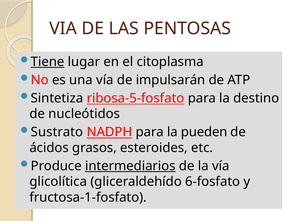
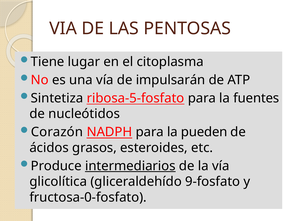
Tiene underline: present -> none (48, 62)
destino: destino -> fuentes (256, 98)
Sustrato: Sustrato -> Corazón (57, 132)
6-fosfato: 6-fosfato -> 9-fosfato (213, 182)
fructosa-1-fosfato: fructosa-1-fosfato -> fructosa-0-fosfato (88, 198)
